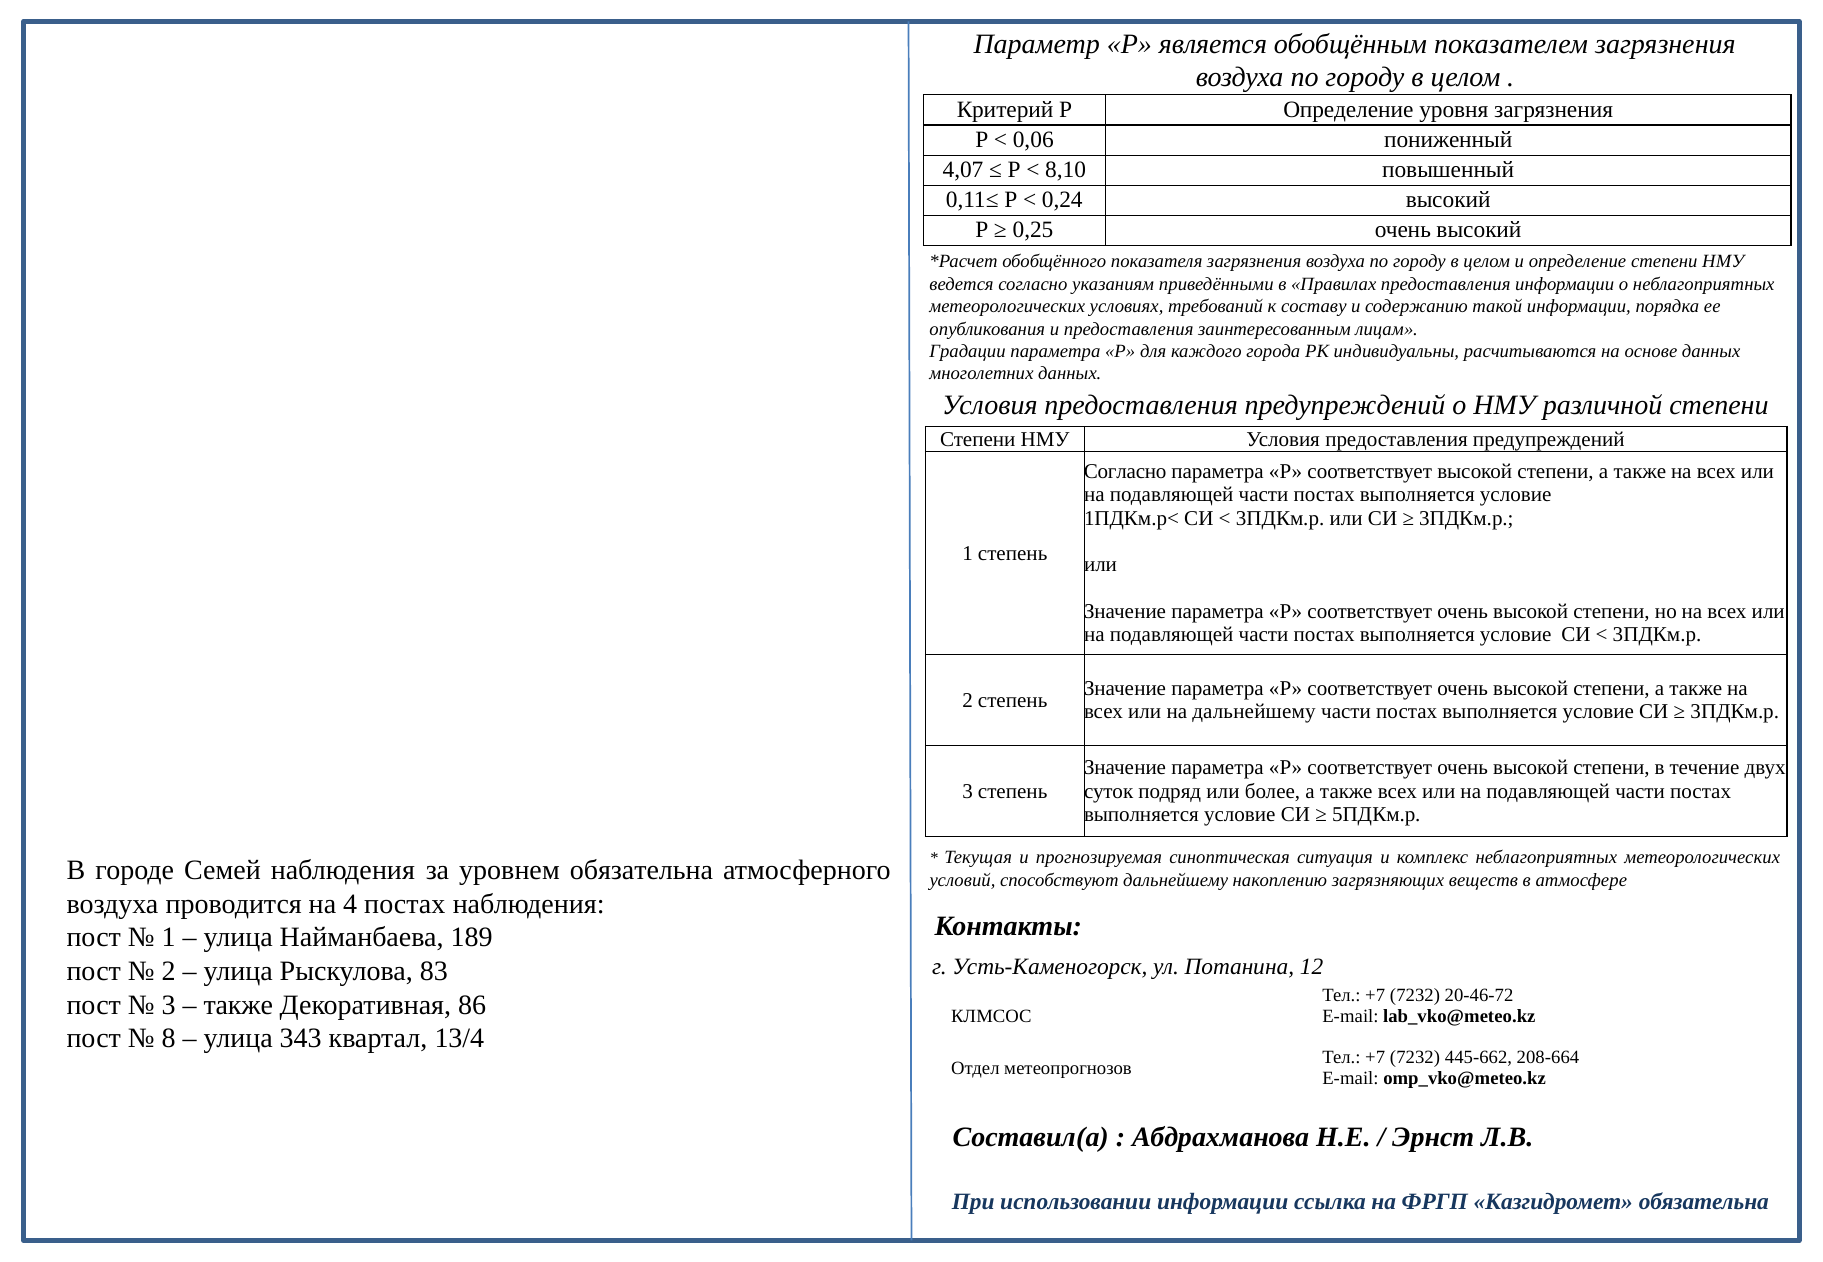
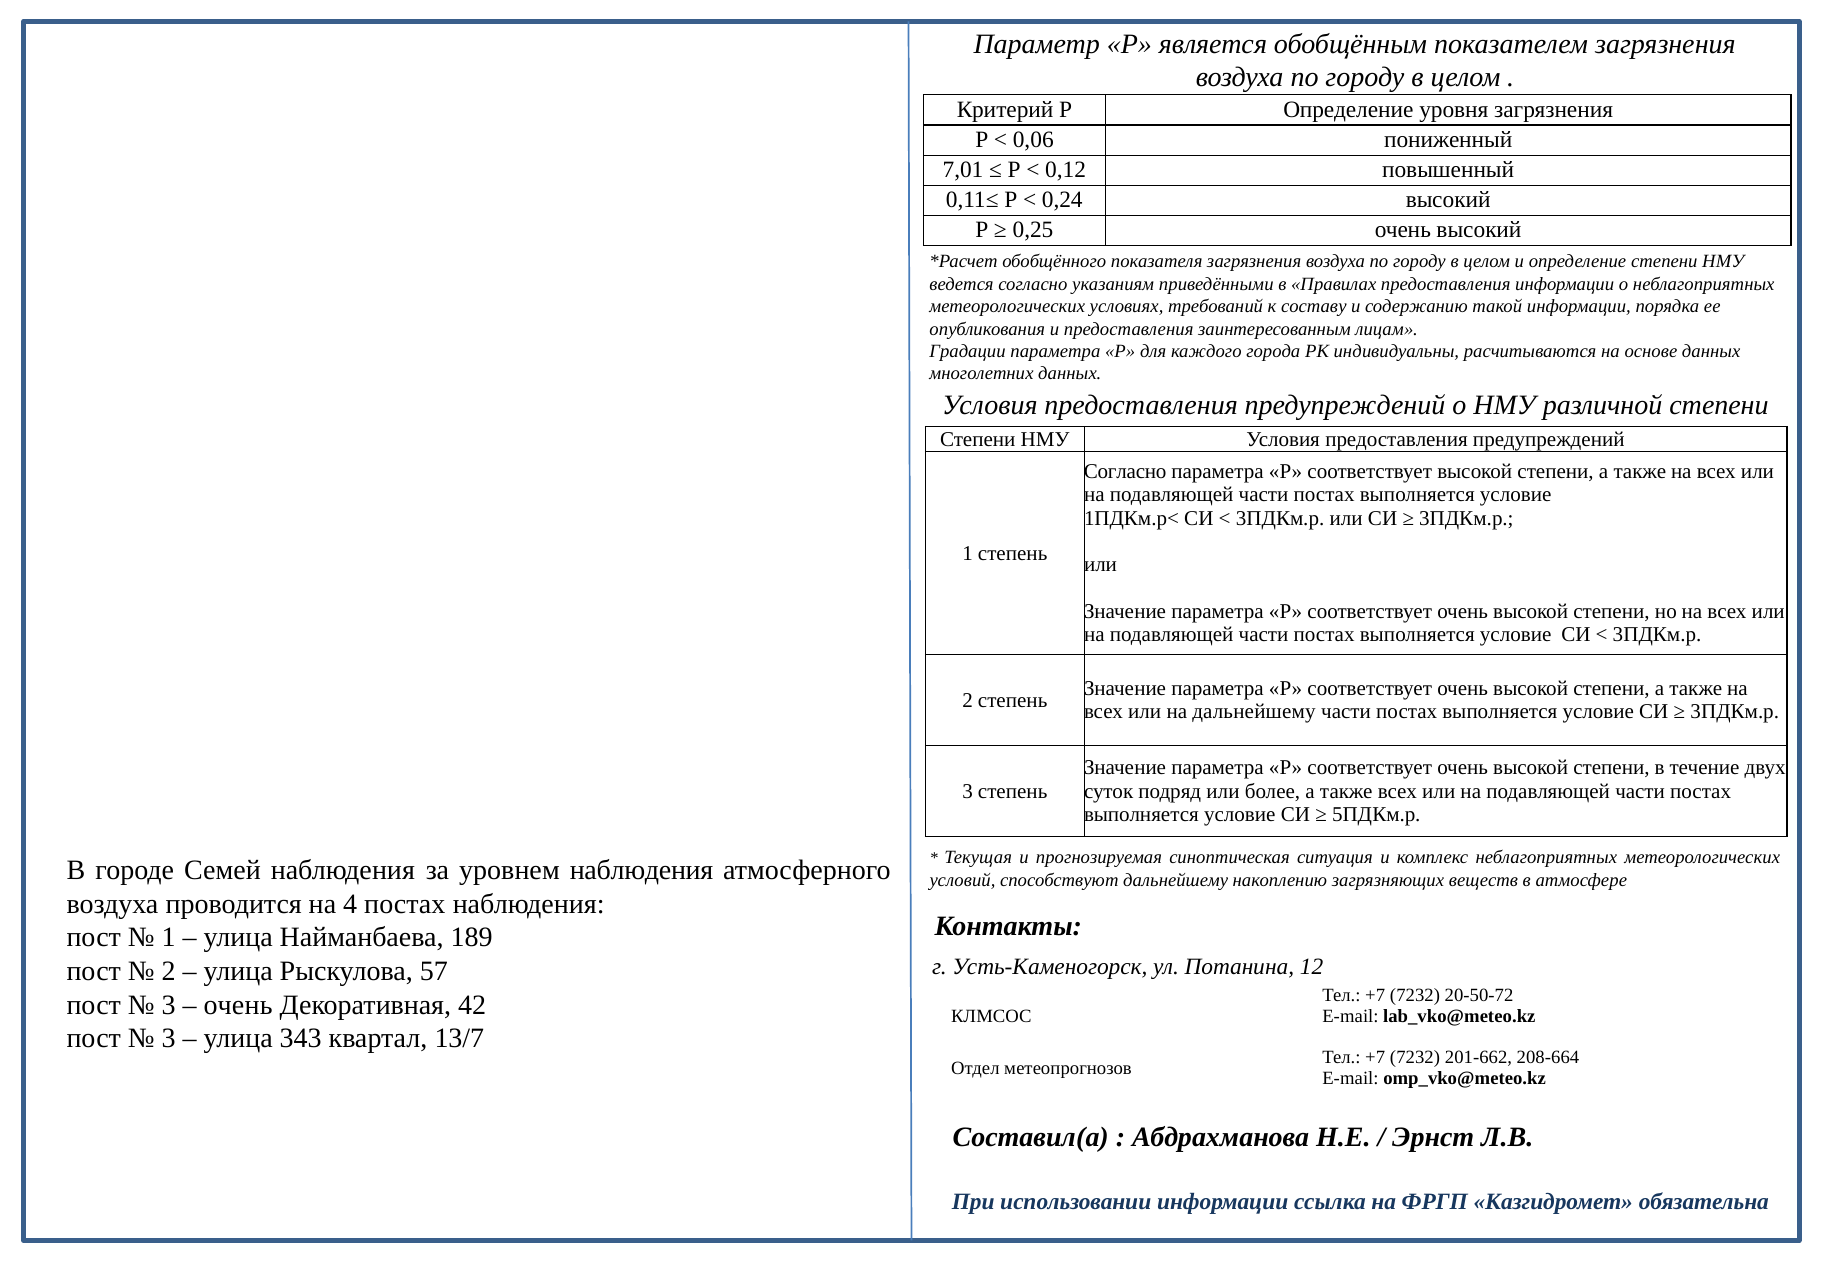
4,07: 4,07 -> 7,01 (963, 170)
8,10: 8,10 -> 0,12 (1066, 170)
уровнем обязательна: обязательна -> наблюдения (642, 870)
83: 83 -> 57 (434, 971)
20-46-72: 20-46-72 -> 20-50-72 (1479, 996)
также: также -> очень (238, 1005)
86: 86 -> 42 (472, 1005)
8: 8 -> 3 (169, 1039)
13/4: 13/4 -> 13/7 (459, 1039)
445-662: 445-662 -> 201-662 (1479, 1058)
